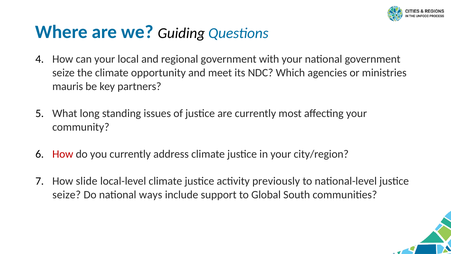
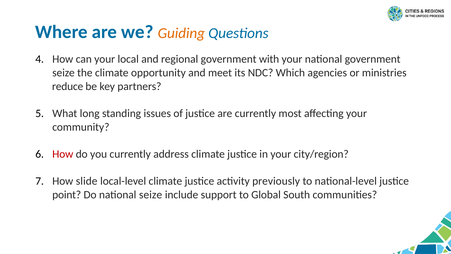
Guiding colour: black -> orange (181, 33)
mauris: mauris -> reduce (68, 86)
seize: seize -> point (67, 194)
national ways: ways -> seize (151, 194)
